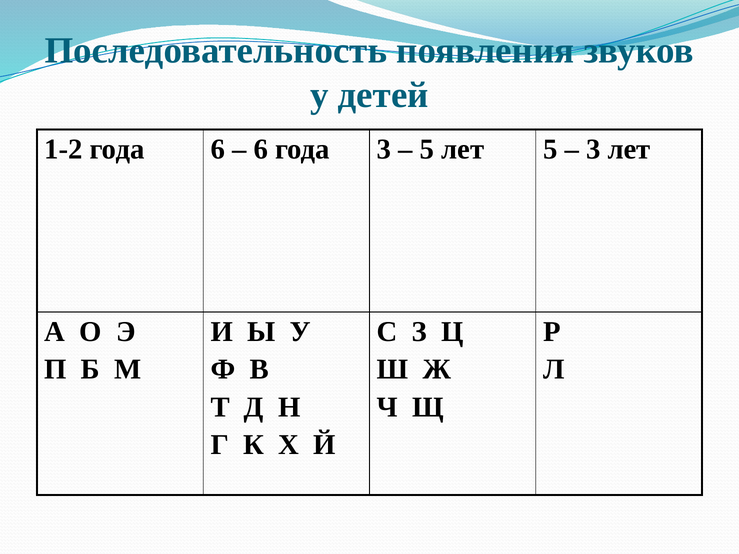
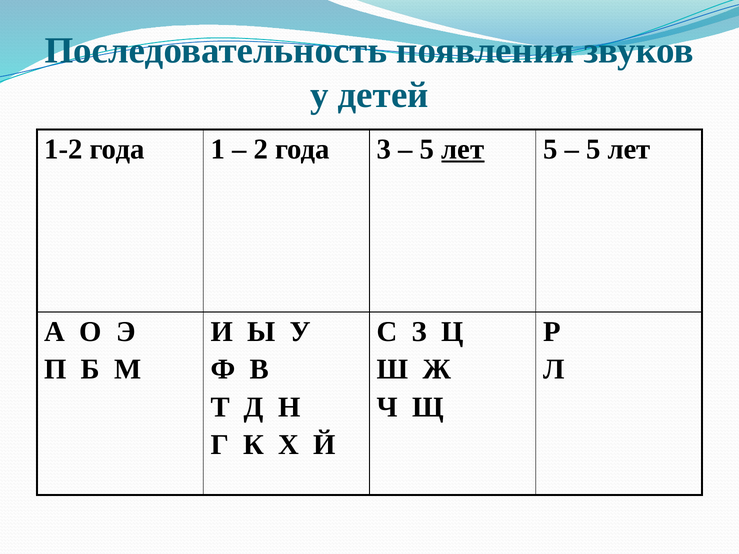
года 6: 6 -> 1 (218, 149)
6: 6 -> 2 (261, 149)
лет underline: none -> present (463, 149)
3: 3 -> 5 (593, 149)
